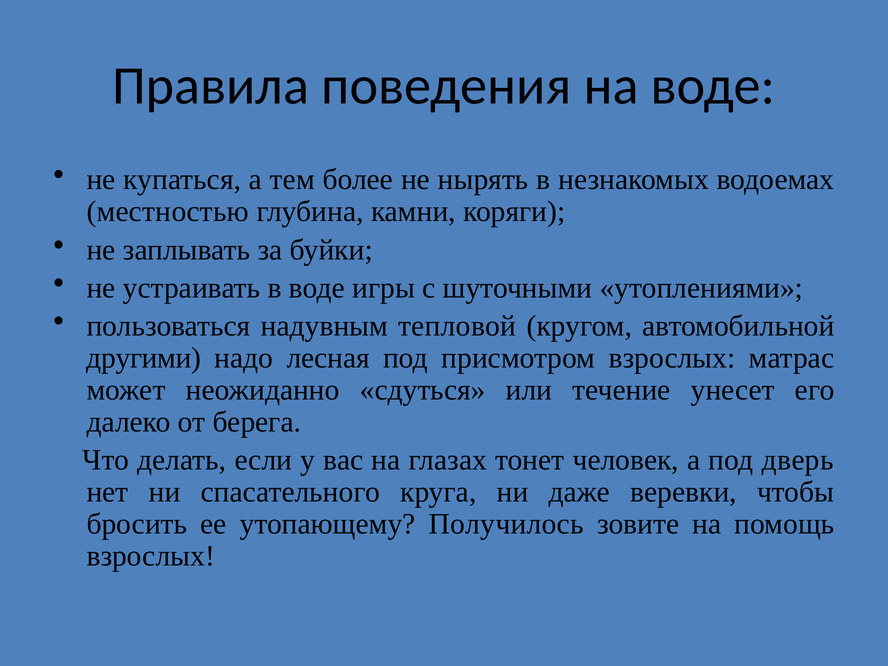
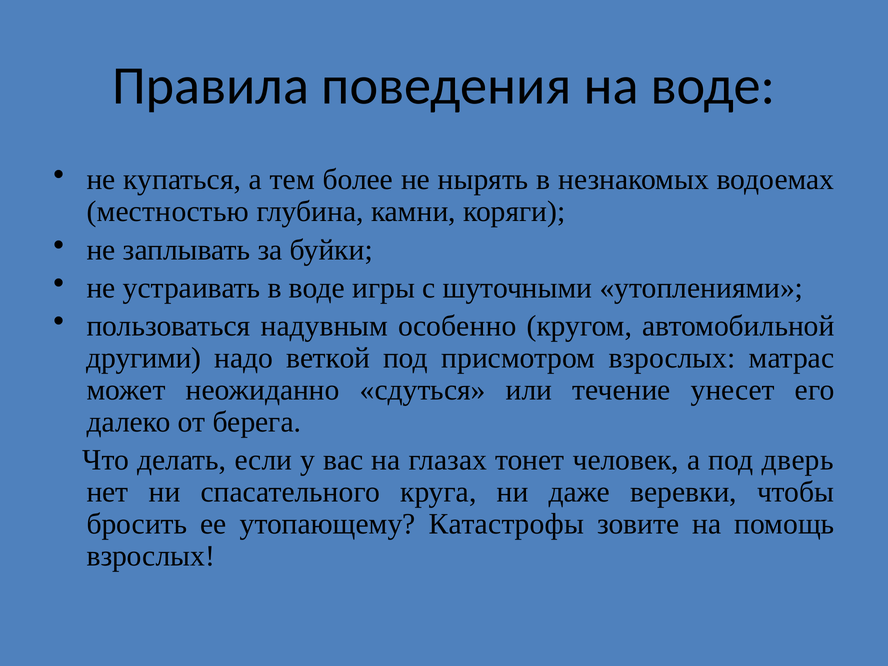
тепловой: тепловой -> особенно (457, 326)
лесная: лесная -> веткой (328, 358)
Получилось: Получилось -> Катастрофы (506, 524)
